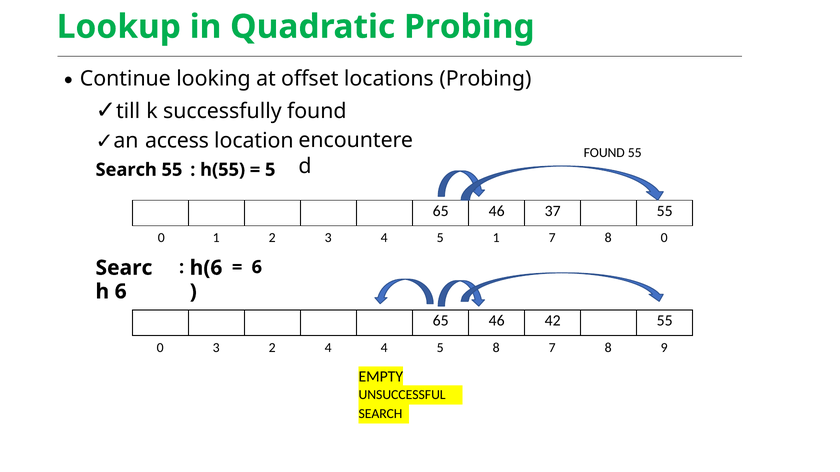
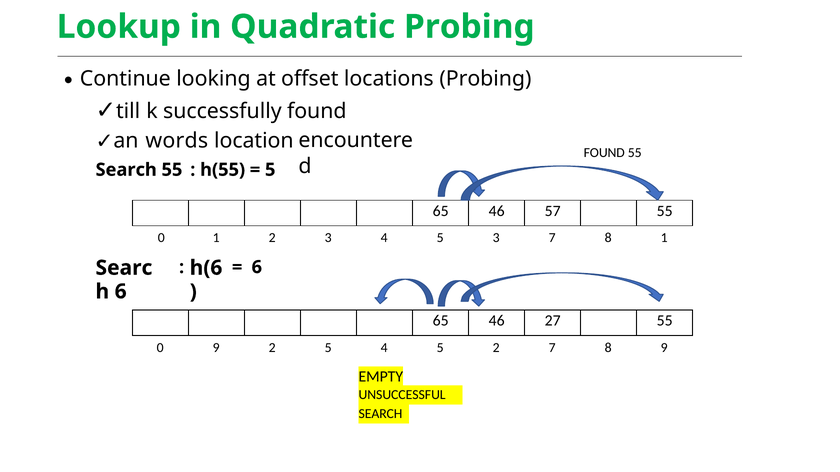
access: access -> words (177, 141)
37: 37 -> 57 (553, 211)
5 1: 1 -> 3 (496, 238)
8 0: 0 -> 1 (664, 238)
42: 42 -> 27 (553, 321)
0 3: 3 -> 9 (216, 348)
2 4: 4 -> 5 (328, 348)
5 8: 8 -> 2 (496, 348)
